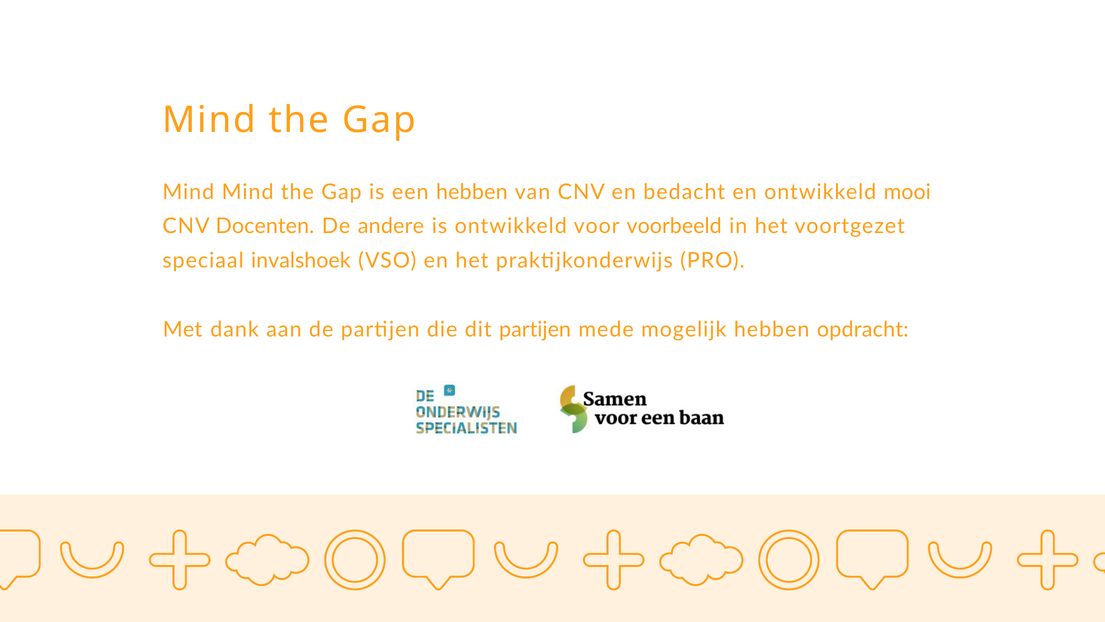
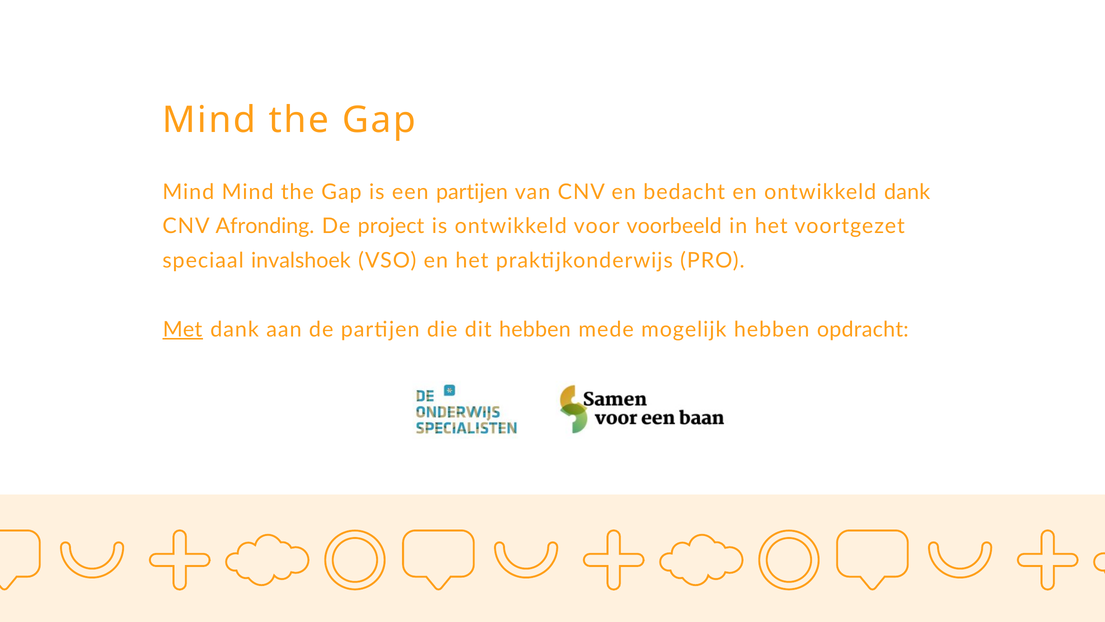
een hebben: hebben -> partijen (472, 192)
ontwikkeld mooi: mooi -> dank (907, 192)
Docenten: Docenten -> Afronding (265, 226)
andere: andere -> project (391, 226)
Met underline: none -> present (183, 329)
dit partijen: partijen -> hebben (535, 329)
